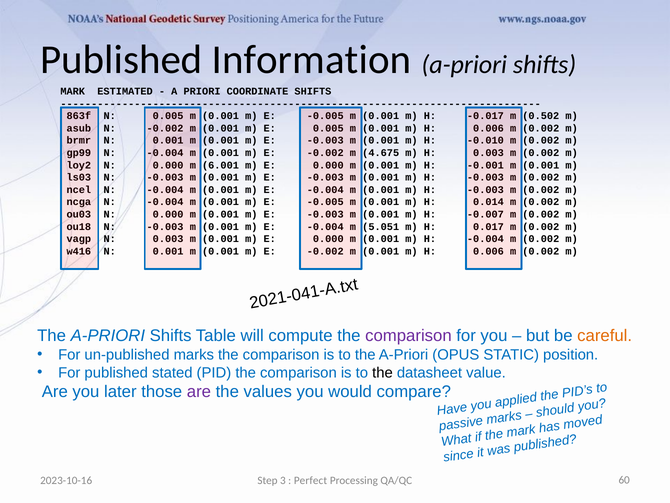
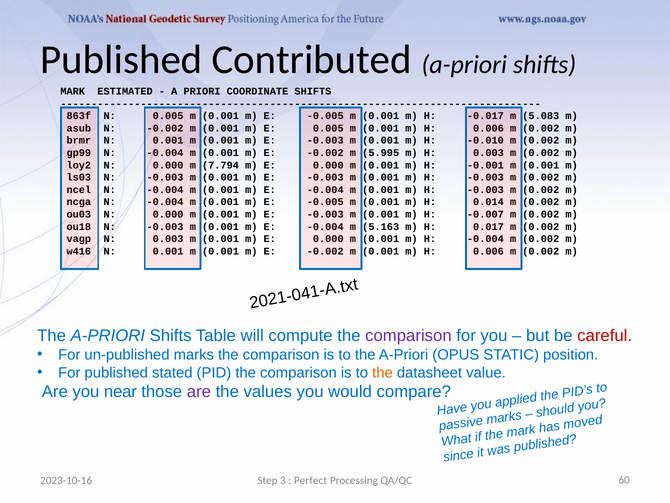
Information: Information -> Contributed (312, 60)
0.502: 0.502 -> 5.083 (541, 116)
4.675: 4.675 -> 5.995 (381, 153)
6.001: 6.001 -> 7.794 (220, 165)
5.051: 5.051 -> 5.163 (381, 226)
careful colour: orange -> red (605, 336)
the colour: black -> orange (383, 372)
later: later -> near (120, 391)
